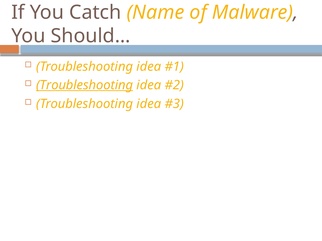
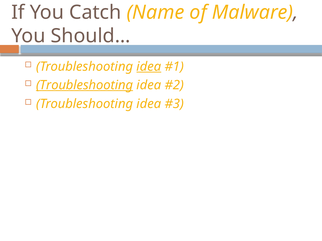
idea underline: none -> present (149, 67)
